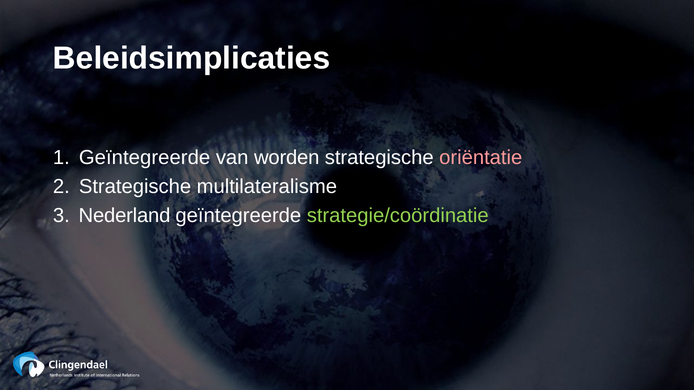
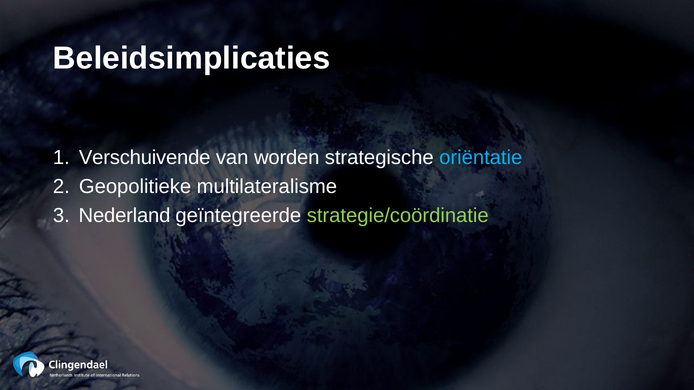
Geïntegreerde: Geïntegreerde -> Verschuivende (145, 158)
oriëntatie colour: pink -> light blue (481, 158)
Strategische: Strategische -> Geopolitieke (135, 187)
